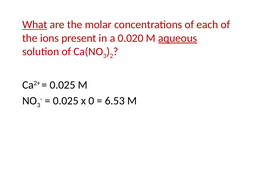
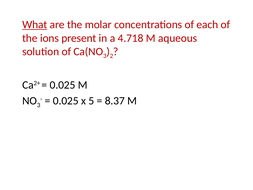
0.020: 0.020 -> 4.718 (131, 38)
aqueous underline: present -> none (178, 38)
0: 0 -> 5 (91, 101)
6.53: 6.53 -> 8.37 (115, 101)
